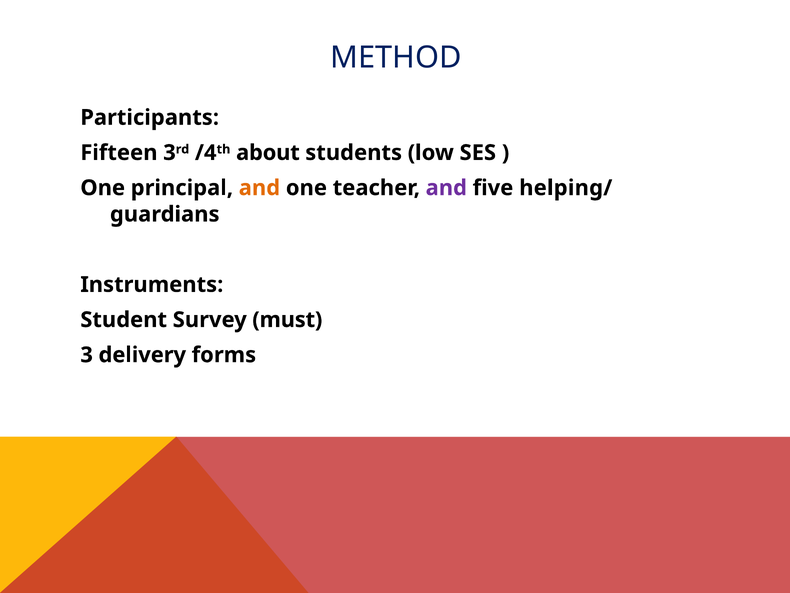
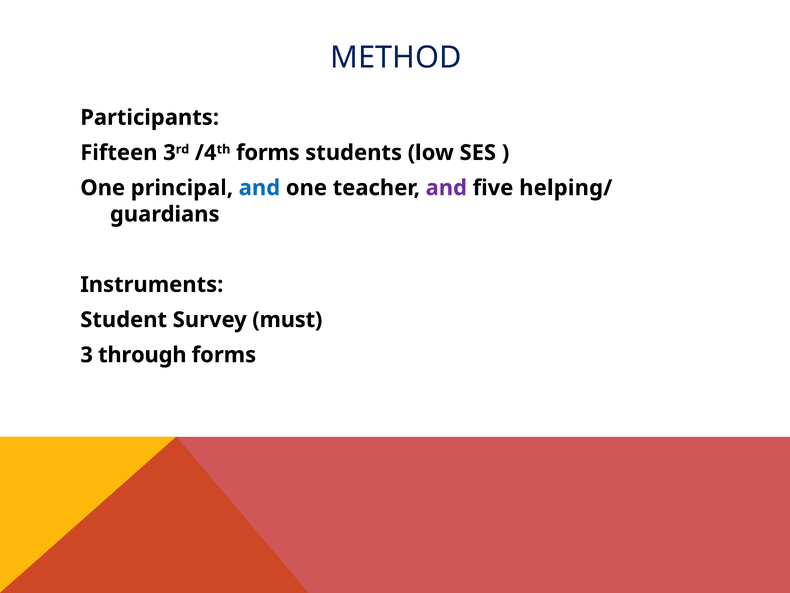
/4th about: about -> forms (268, 153)
and colour: orange -> blue (259, 188)
delivery: delivery -> through (142, 355)
